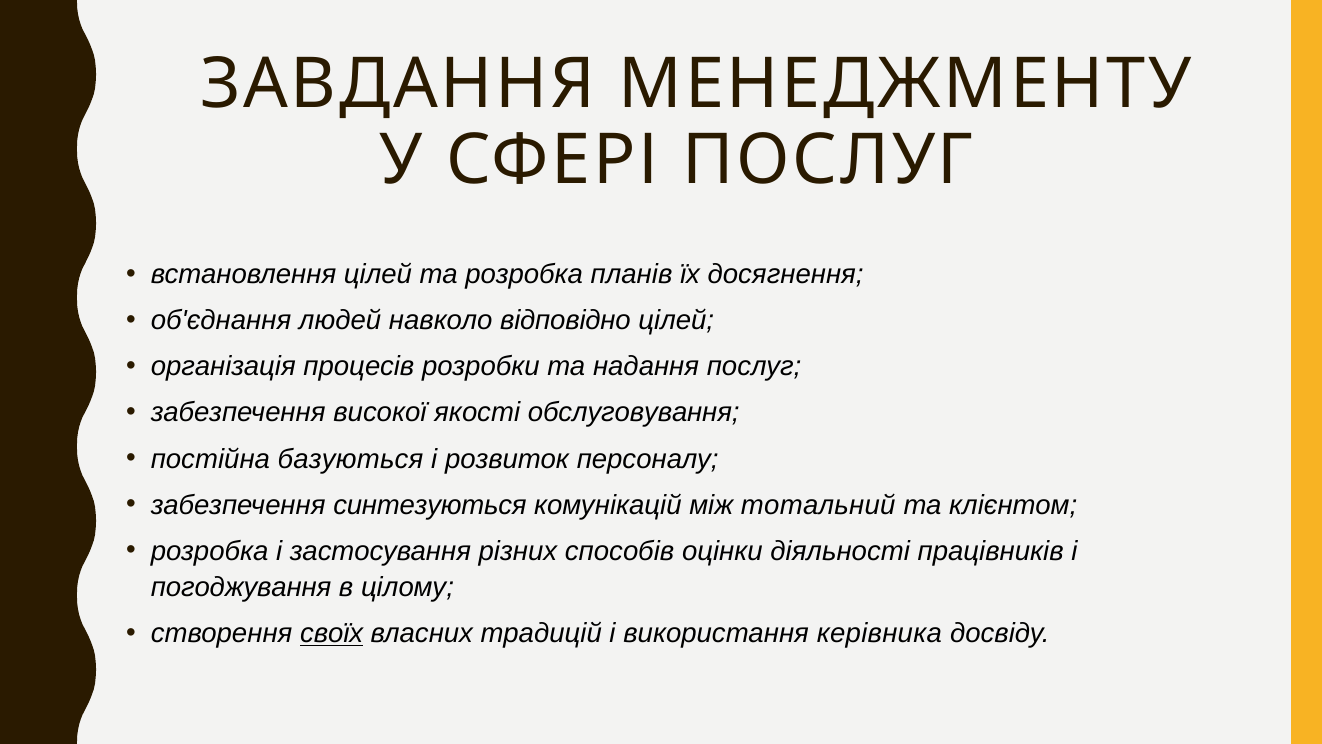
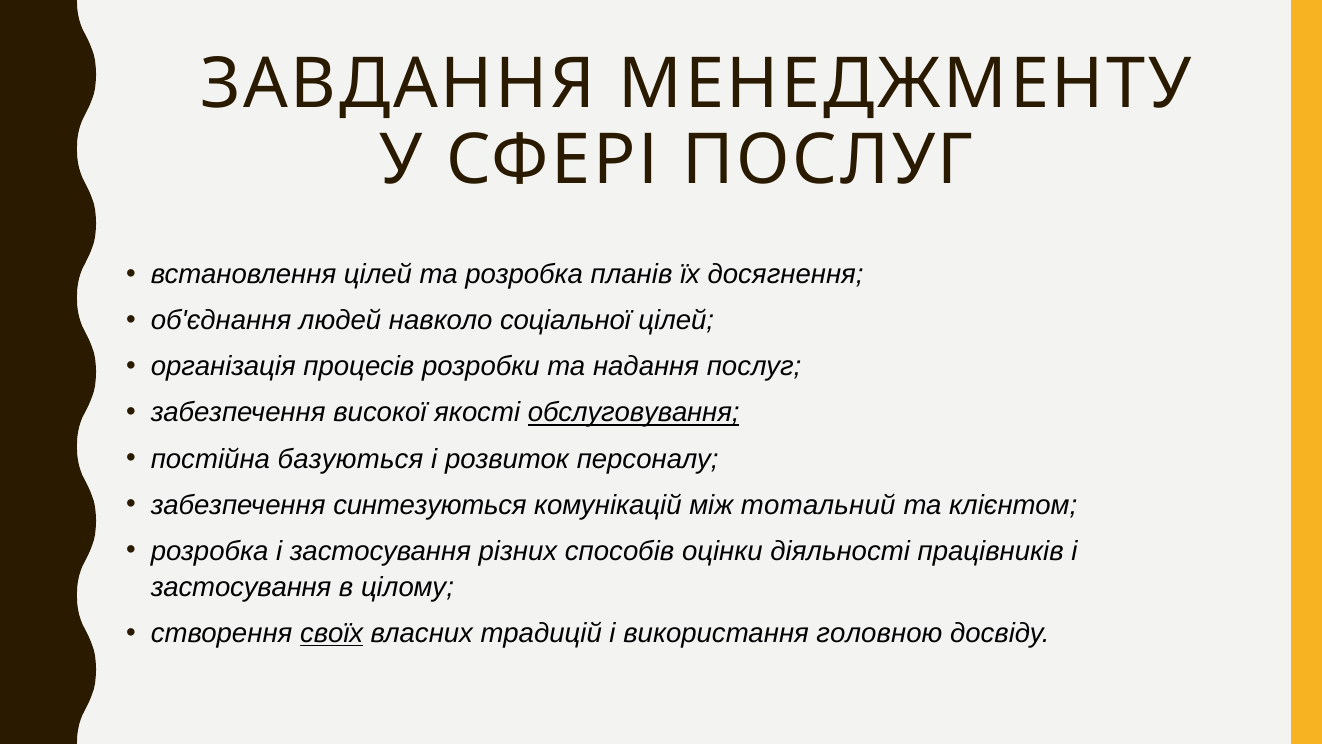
відповідно: відповідно -> соціальної (565, 321)
обслуговування underline: none -> present (634, 413)
погоджування: погоджування -> застосування (241, 587)
керівника: керівника -> головною (879, 633)
